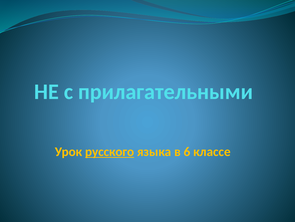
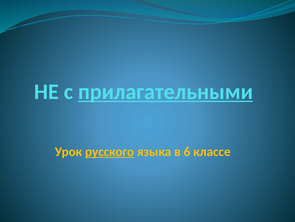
прилагательными underline: none -> present (165, 92)
